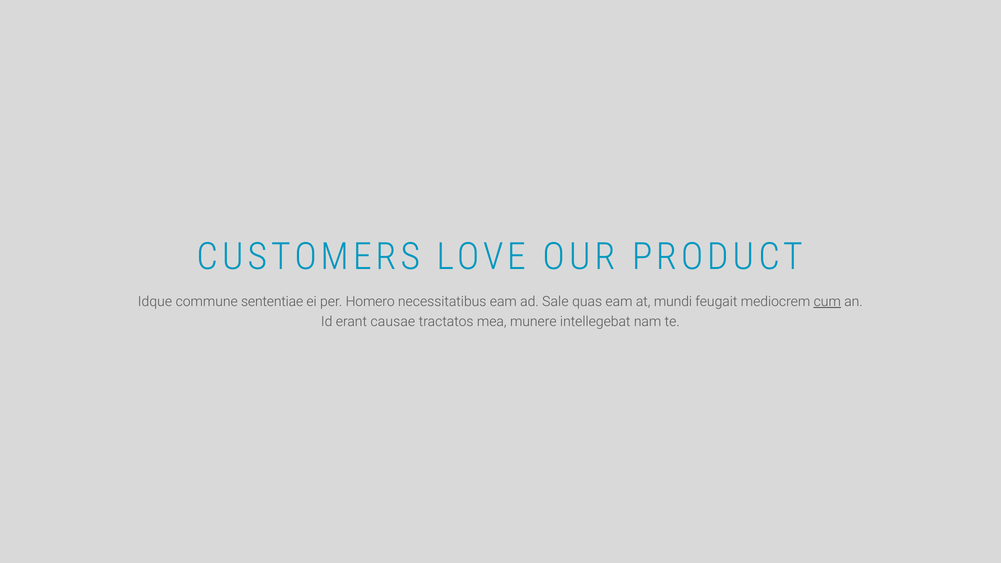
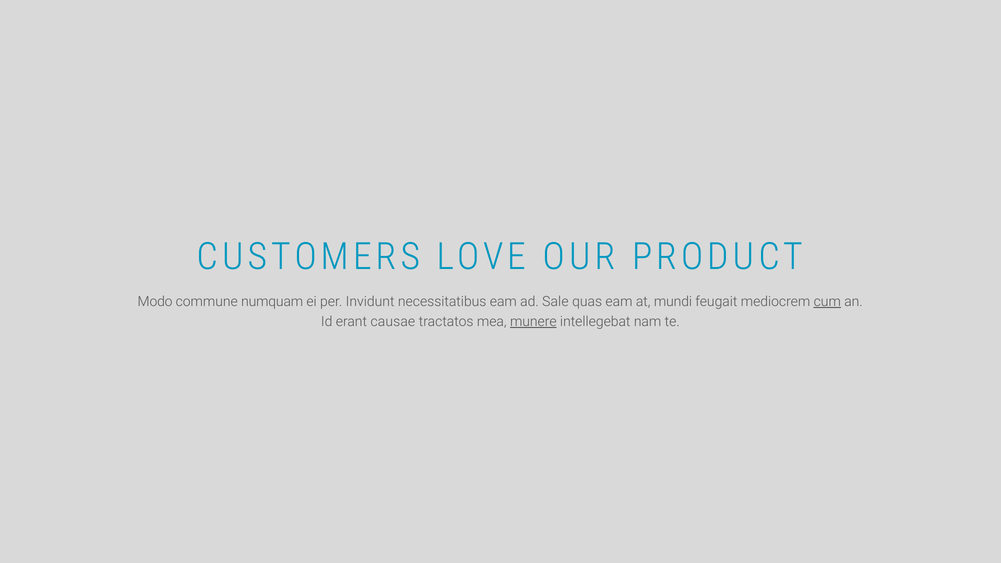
Idque: Idque -> Modo (155, 302)
sententiae: sententiae -> numquam (272, 302)
Homero: Homero -> Invidunt (370, 302)
munere underline: none -> present (533, 322)
